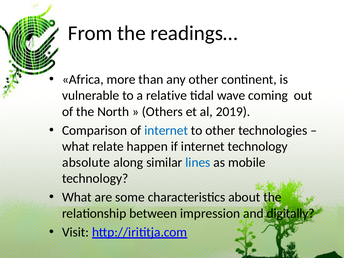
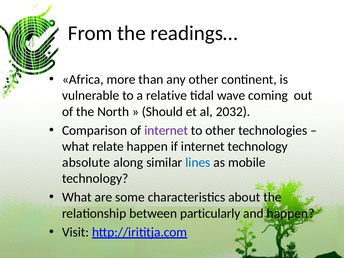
Others: Others -> Should (162, 112)
2019: 2019 -> 2032 (233, 112)
internet colour: blue -> purple (166, 130)
impression: impression -> particularly (210, 213)
and digitally: digitally -> happen (291, 213)
